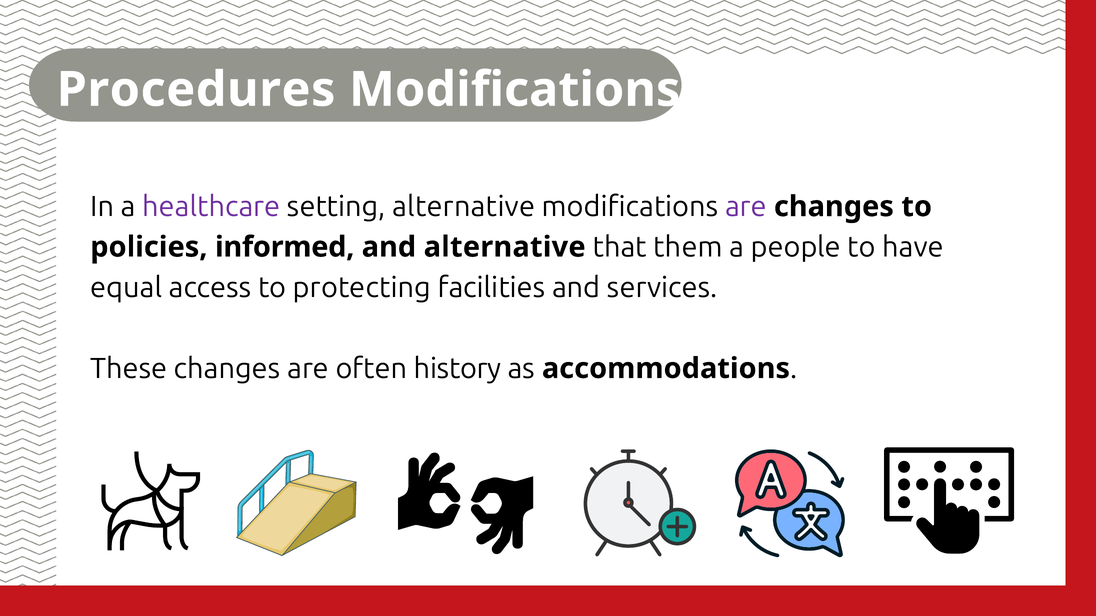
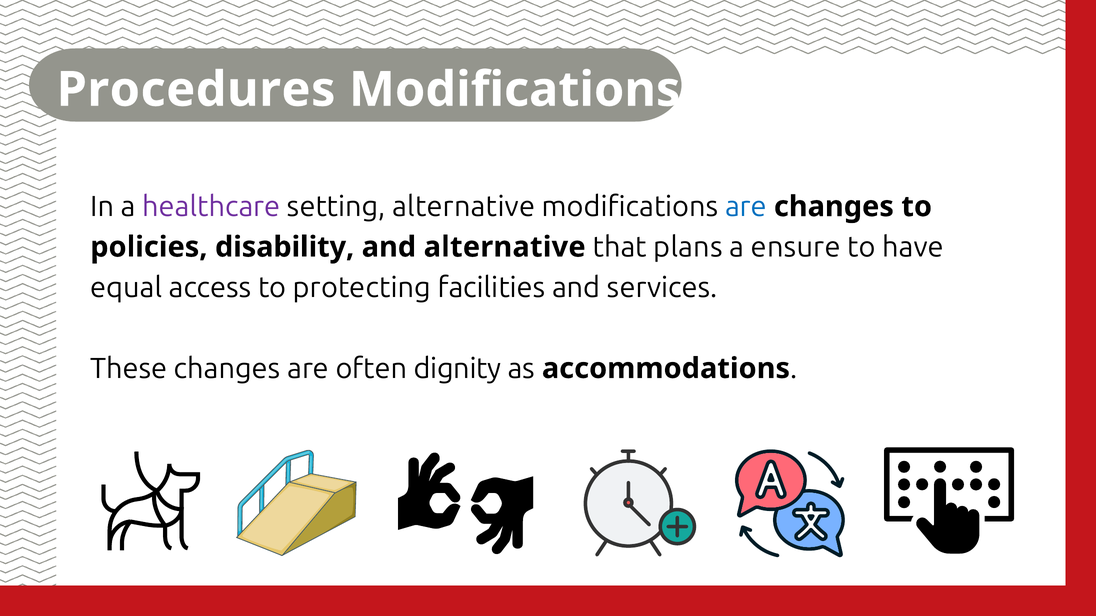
are colour: purple -> blue (746, 207)
informed: informed -> disability (285, 247)
them: them -> plans (688, 247)
people: people -> ensure (796, 247)
history: history -> dignity (458, 369)
